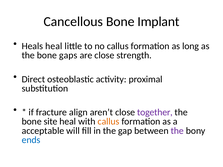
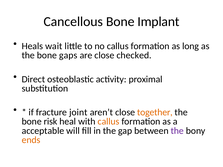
Heals heal: heal -> wait (54, 46)
strength: strength -> checked (134, 55)
align: align -> joint (78, 112)
together colour: purple -> orange (155, 112)
site: site -> risk (51, 122)
ends colour: blue -> orange (31, 140)
